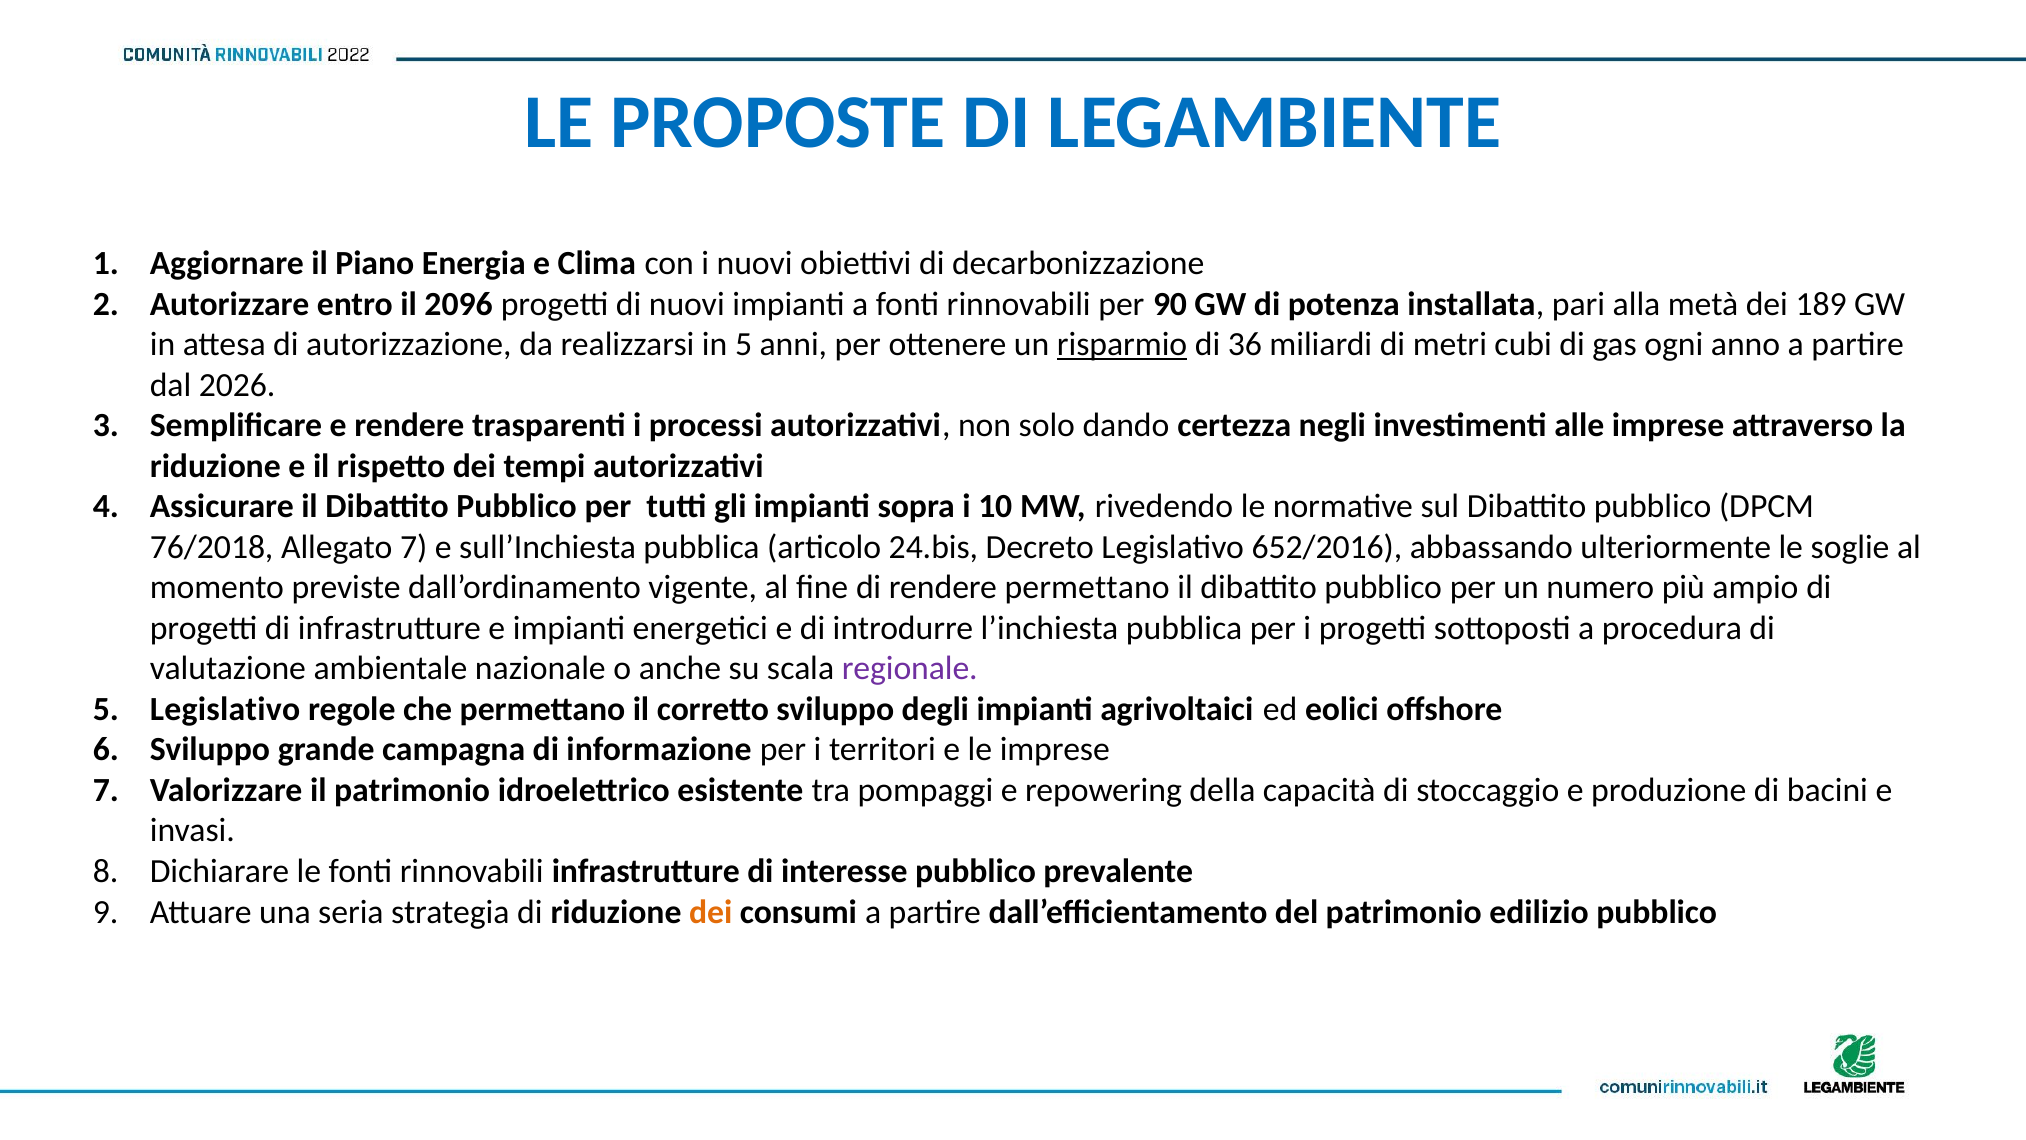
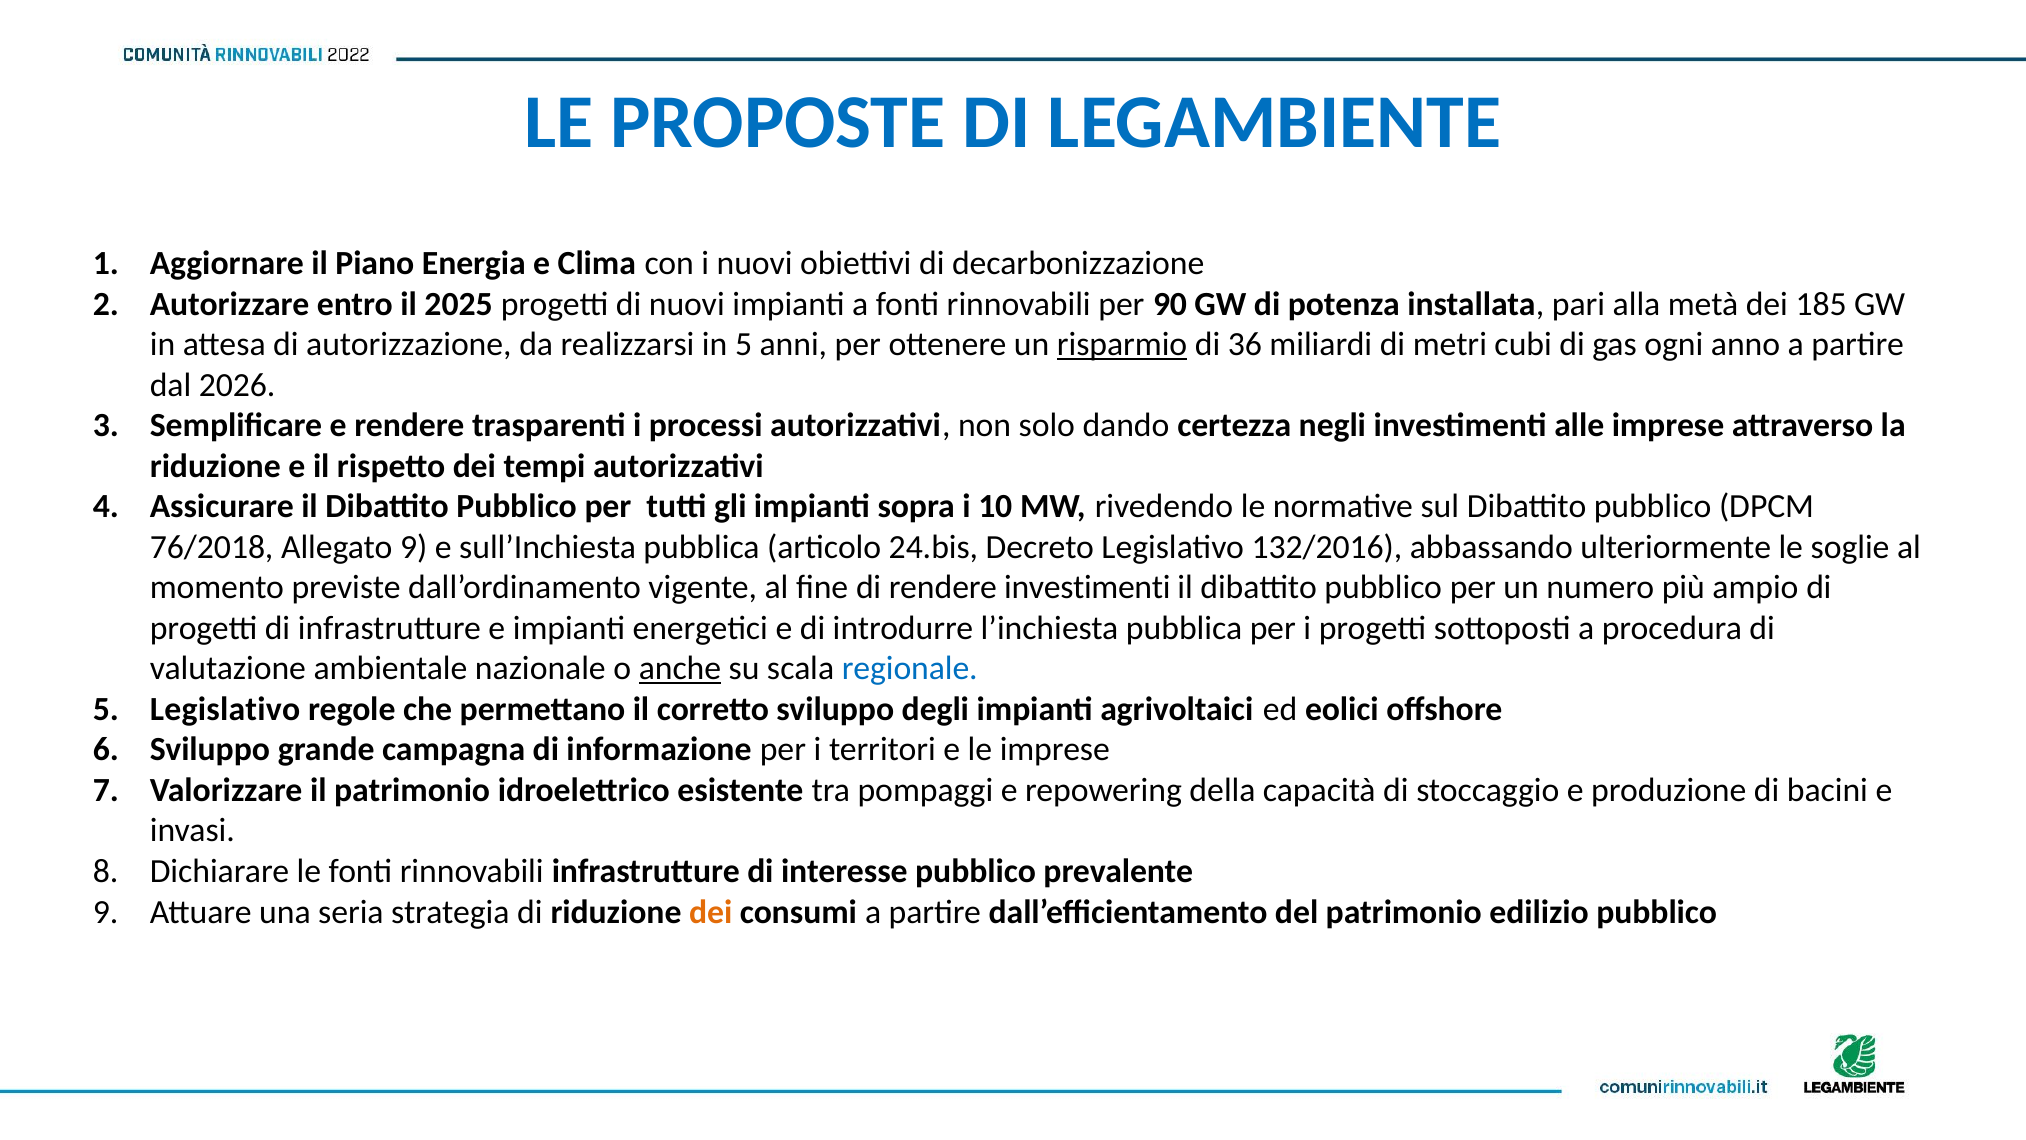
2096: 2096 -> 2025 (459, 304)
189: 189 -> 185 (1821, 304)
Allegato 7: 7 -> 9 (414, 547)
652/2016: 652/2016 -> 132/2016 (1327, 547)
rendere permettano: permettano -> investimenti (1087, 588)
anche underline: none -> present (680, 669)
regionale colour: purple -> blue (910, 669)
